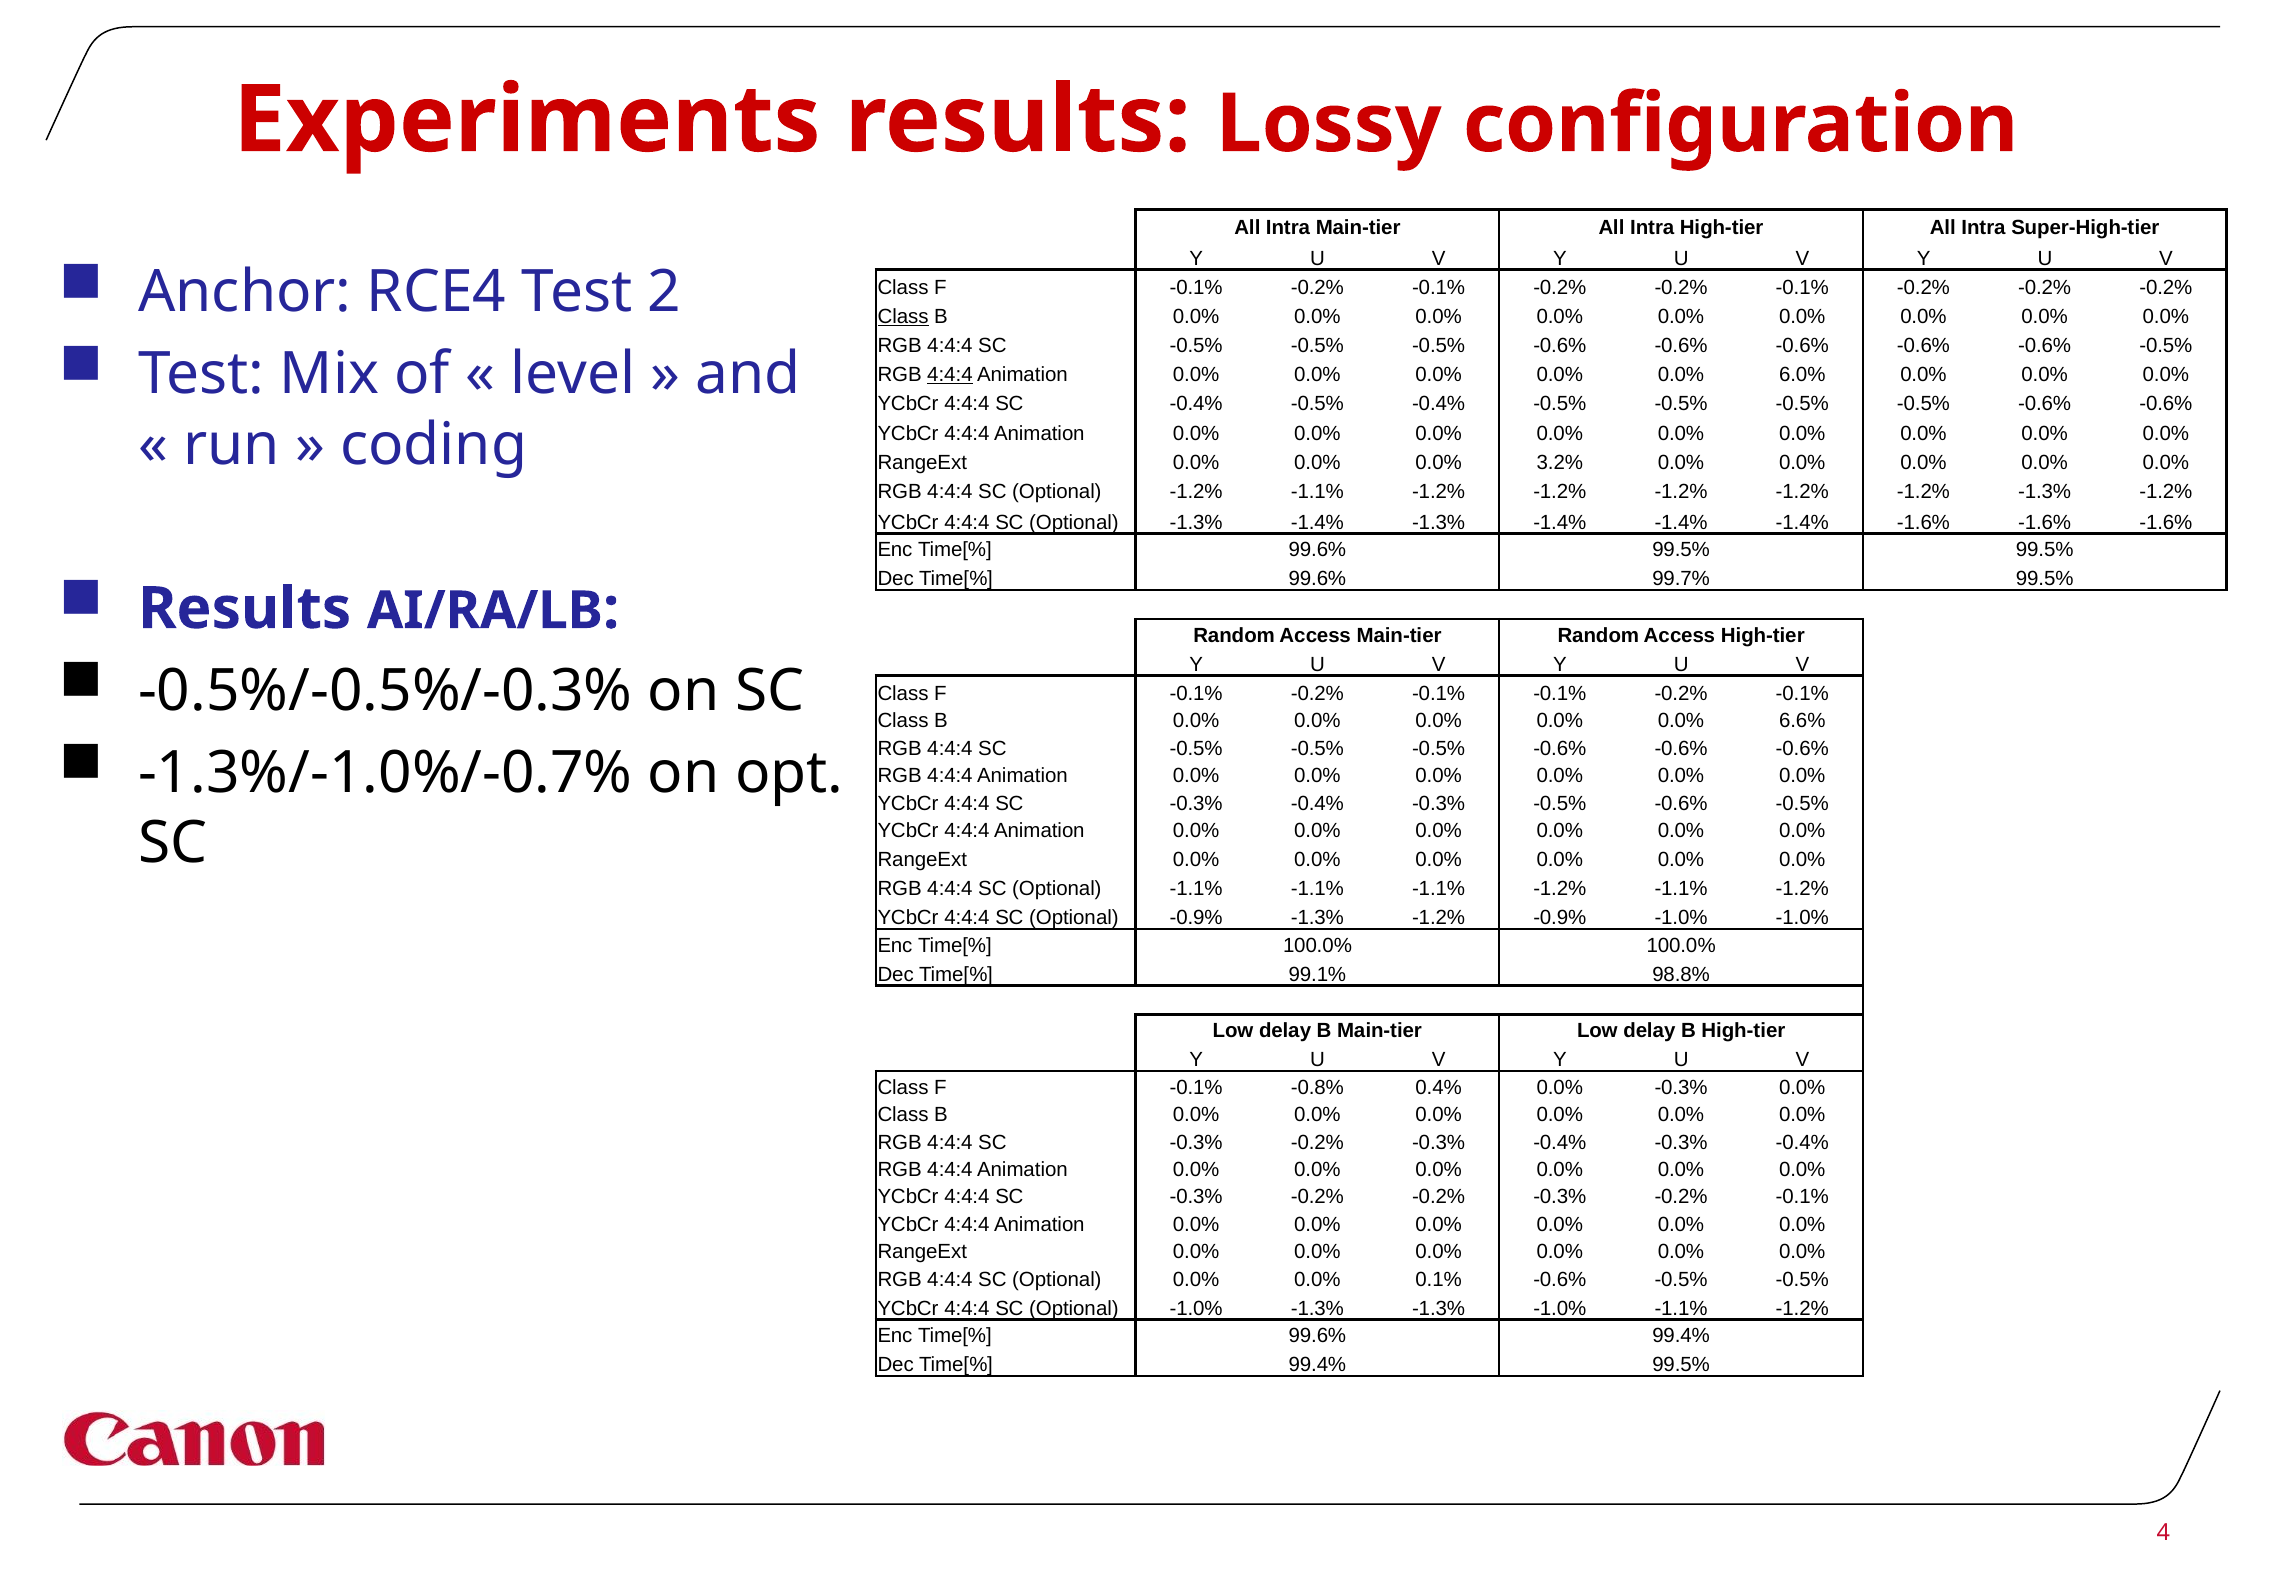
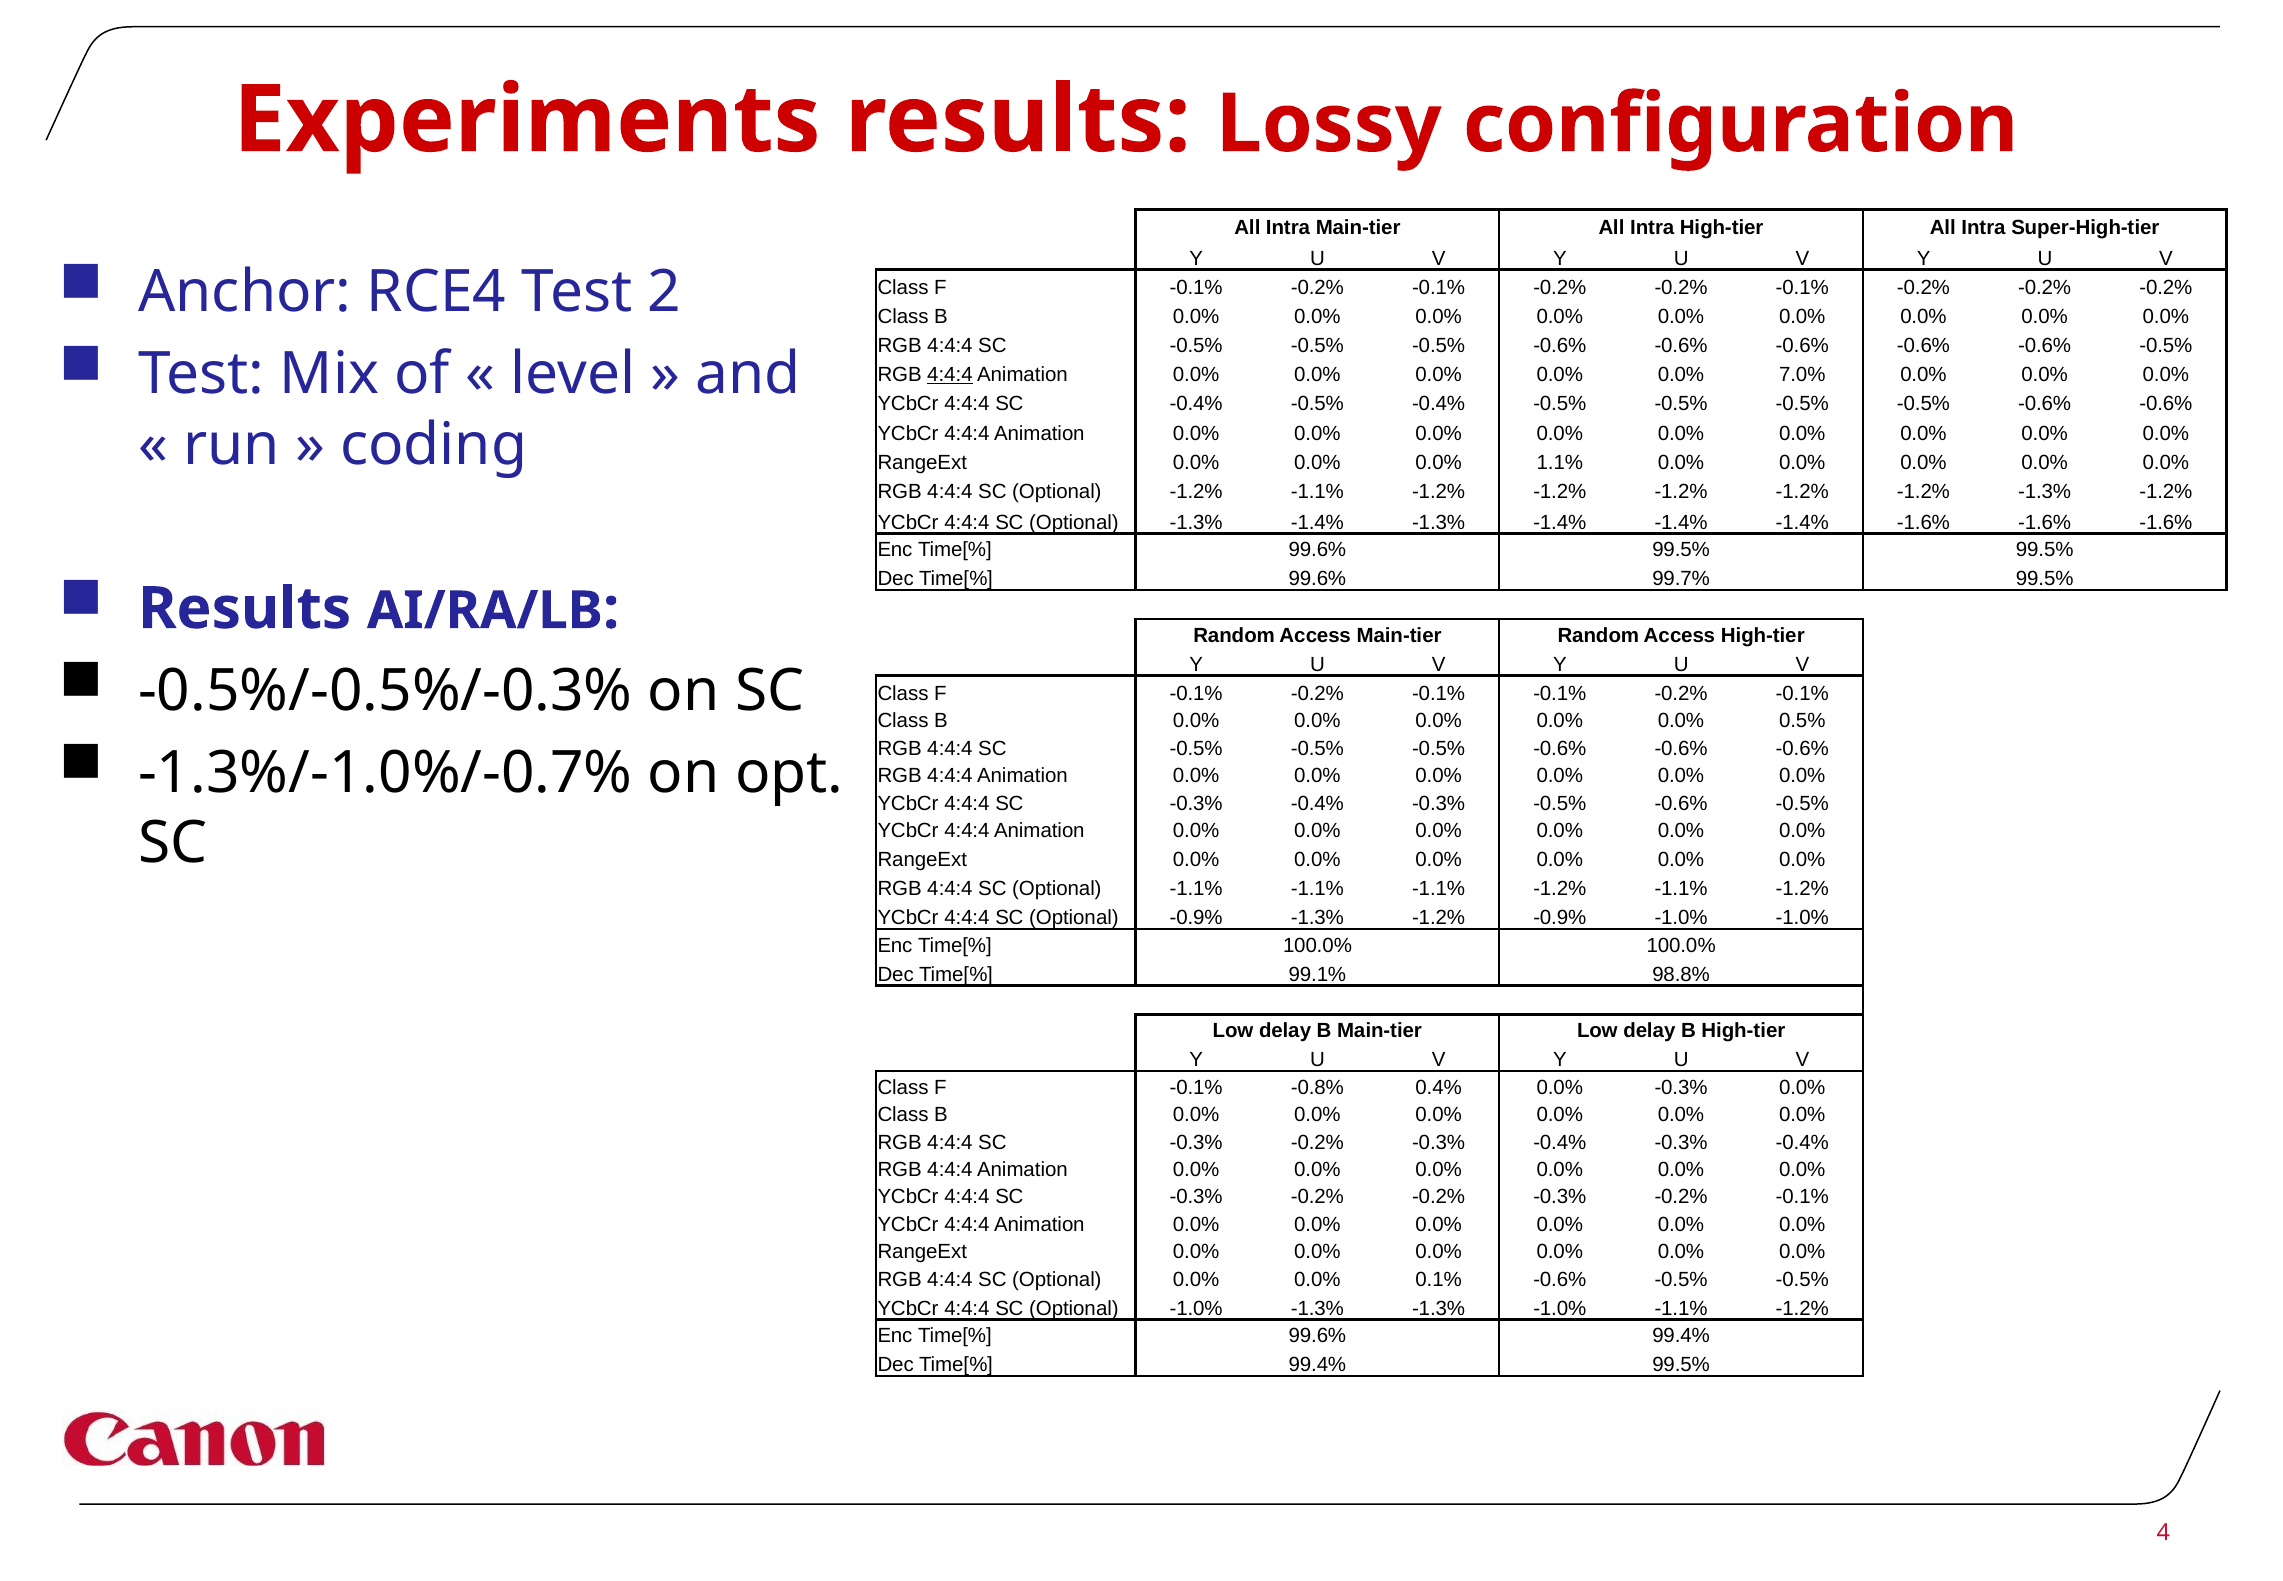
Class underline: present -> none (903, 317)
6.0%: 6.0% -> 7.0% (1802, 375)
3.2%: 3.2% -> 1.1% (1560, 462)
6.6%: 6.6% -> 0.5% (1802, 721)
